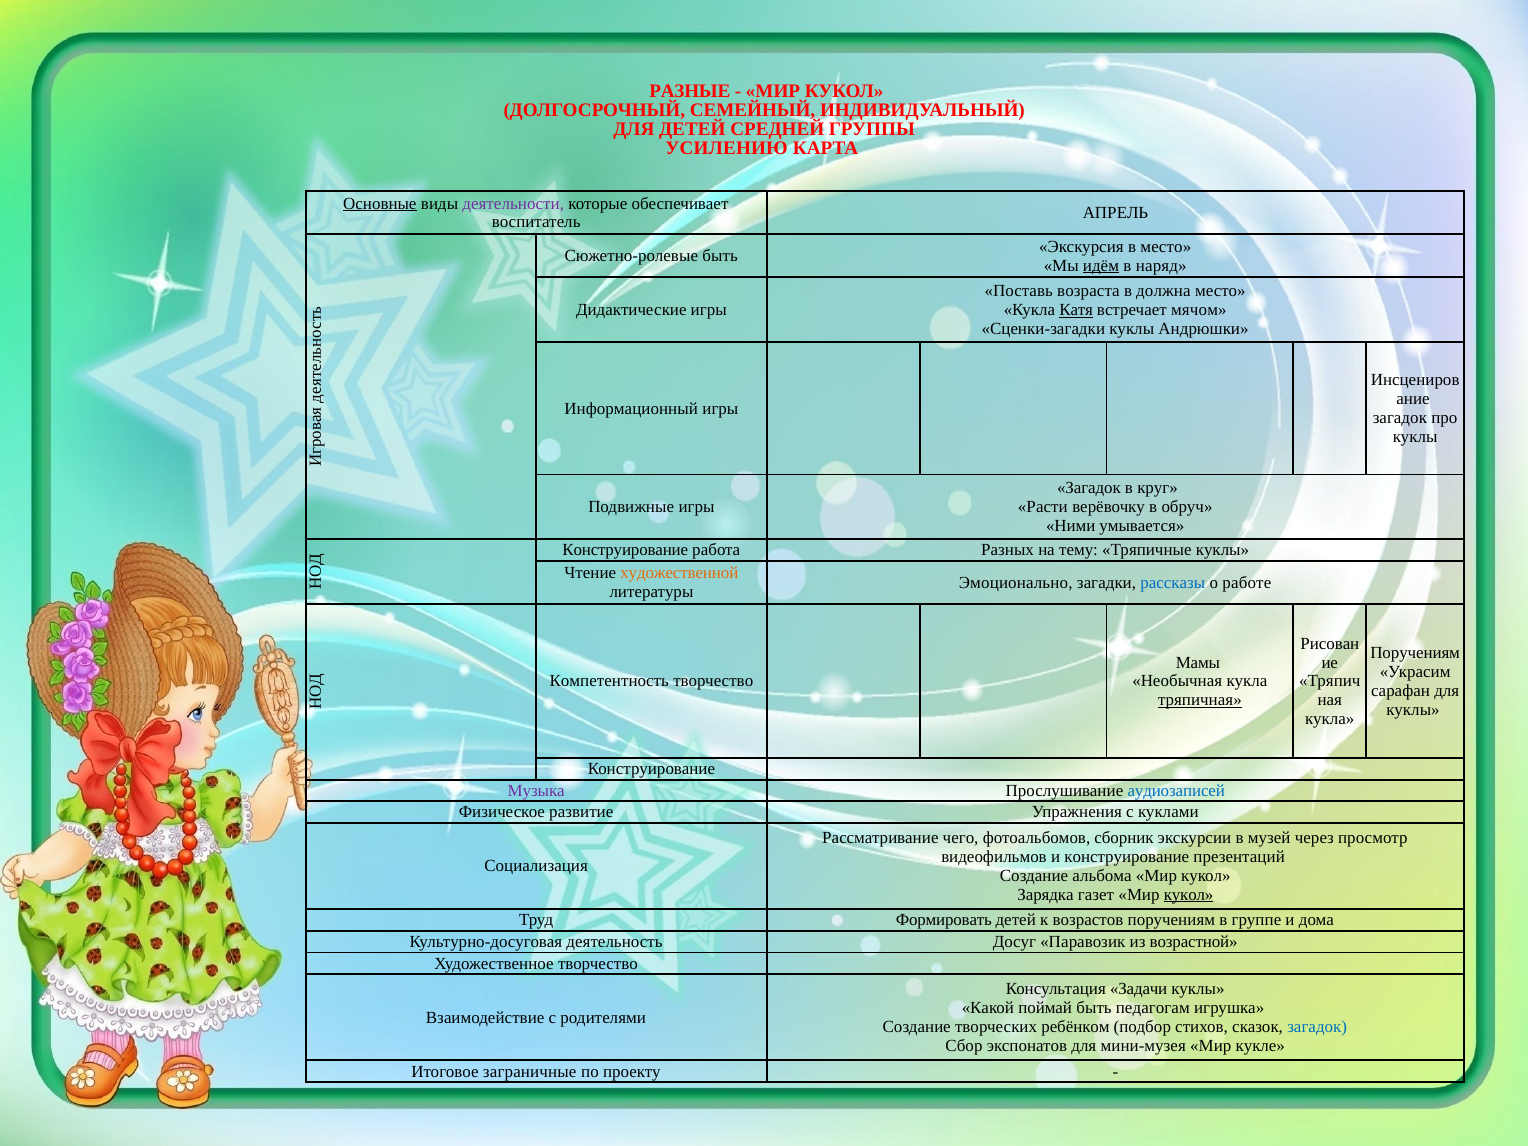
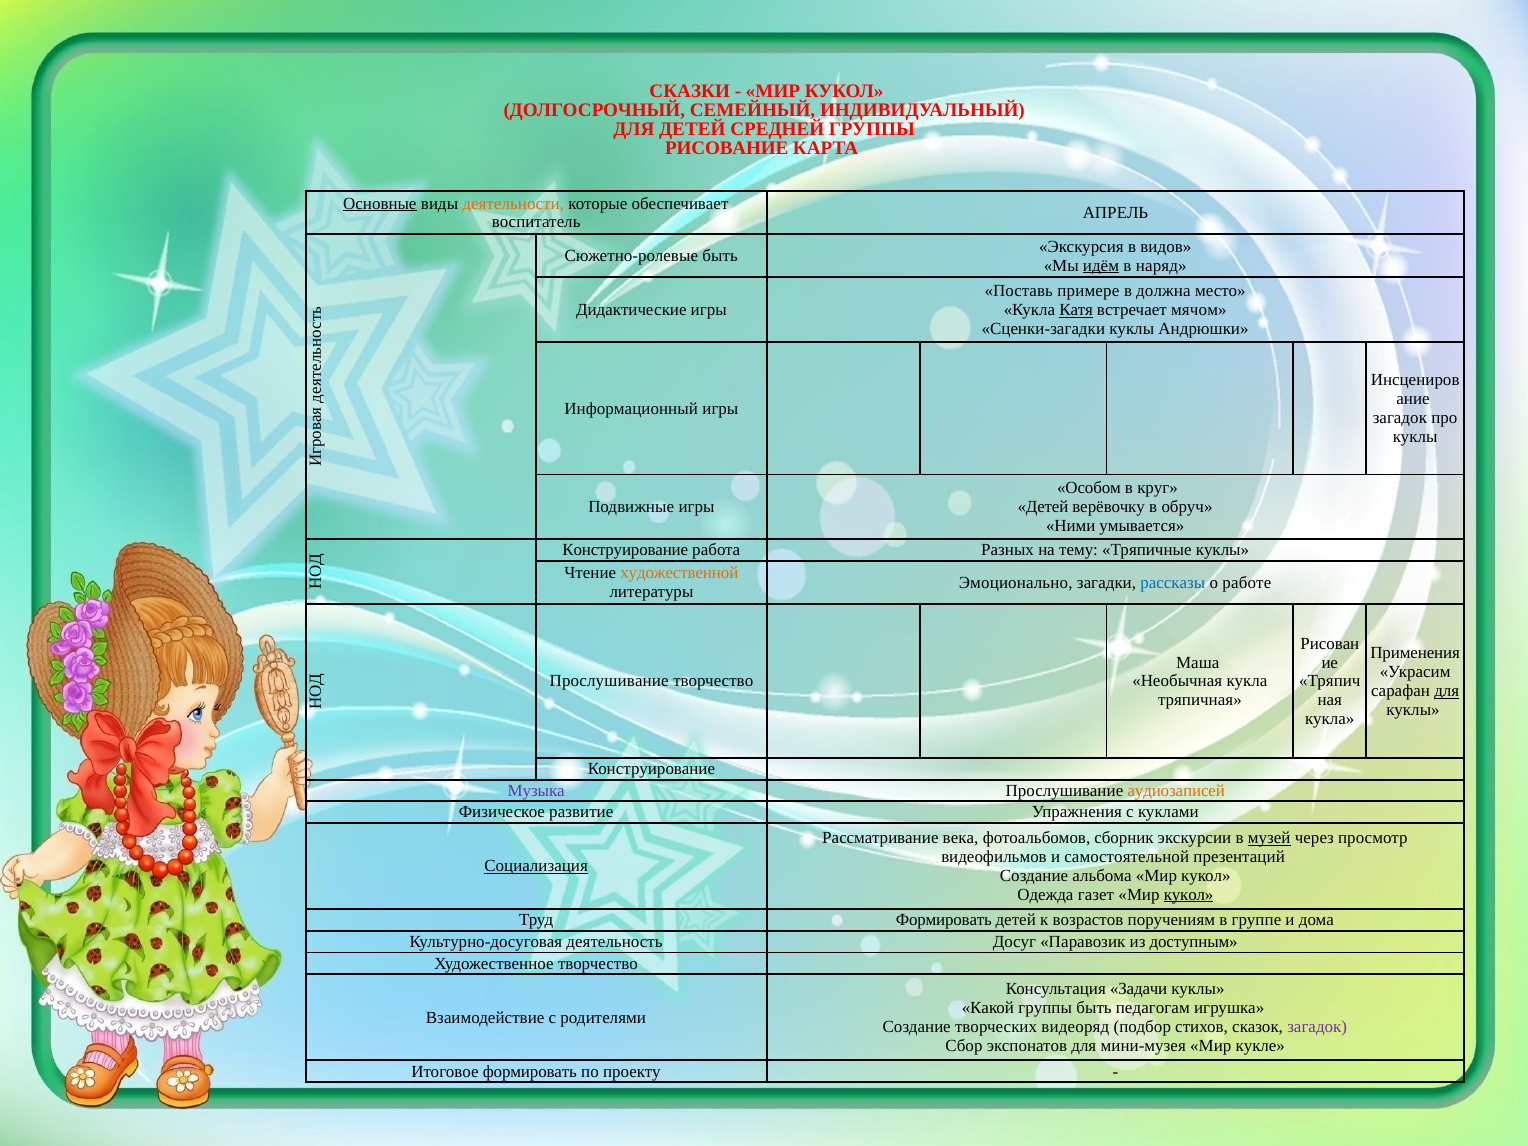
РАЗНЫЕ: РАЗНЫЕ -> СКАЗКИ (690, 91)
УСИЛЕНИЮ: УСИЛЕНИЮ -> РИСОВАНИЕ (727, 148)
деятельности colour: purple -> orange (513, 203)
в место: место -> видов (1166, 247)
возраста: возраста -> примере (1088, 291)
Загадок: Загадок -> Особом (1089, 488)
Расти: Расти -> Детей (1043, 507)
Поручениям: Поручениям -> Применения (1415, 653)
Мамы: Мамы -> Маша (1198, 663)
Компетентность: Компетентность -> Прослушивание (609, 681)
для underline: none -> present (1447, 691)
тряпичная underline: present -> none (1200, 700)
аудиозаписей colour: blue -> orange (1176, 791)
чего: чего -> века (961, 838)
музей underline: none -> present (1269, 838)
и конструирование: конструирование -> самостоятельной (1127, 857)
Социализация underline: none -> present (536, 866)
Зарядка: Зарядка -> Одежда (1045, 895)
возрастной: возрастной -> доступным (1194, 942)
Какой поймай: поймай -> группы (1045, 1008)
ребёнком: ребёнком -> видеоряд (1075, 1027)
загадок colour: blue -> purple (1317, 1027)
Итоговое заграничные: заграничные -> формировать (530, 1071)
